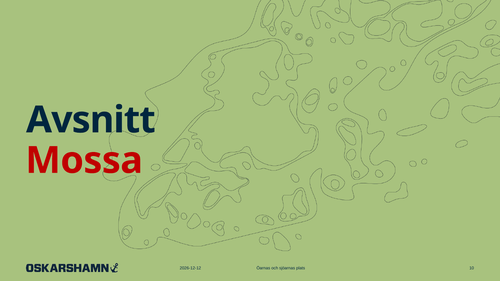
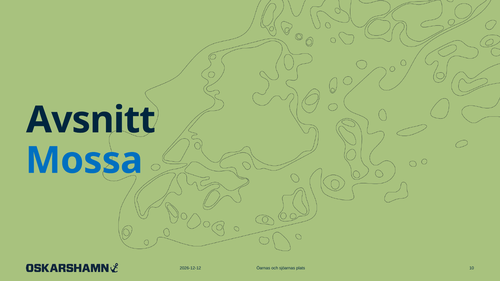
Mossa colour: red -> blue (84, 161)
